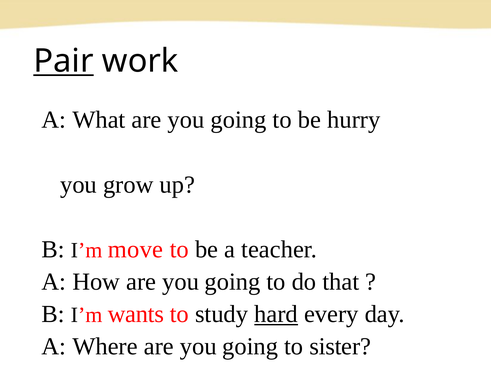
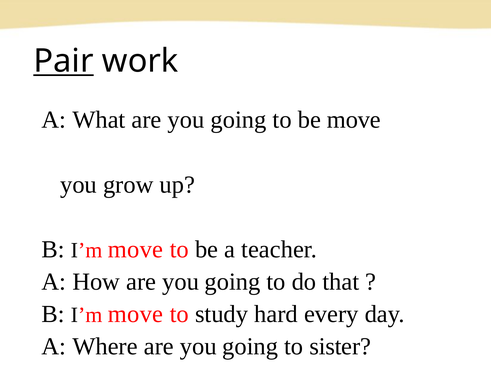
be hurry: hurry -> move (354, 120)
wants: wants -> move (136, 314)
hard underline: present -> none (276, 314)
